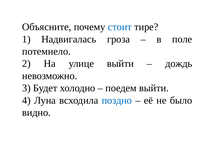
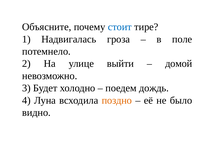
дождь: дождь -> домой (179, 64)
поедем выйти: выйти -> дождь (154, 88)
поздно colour: blue -> orange (117, 100)
